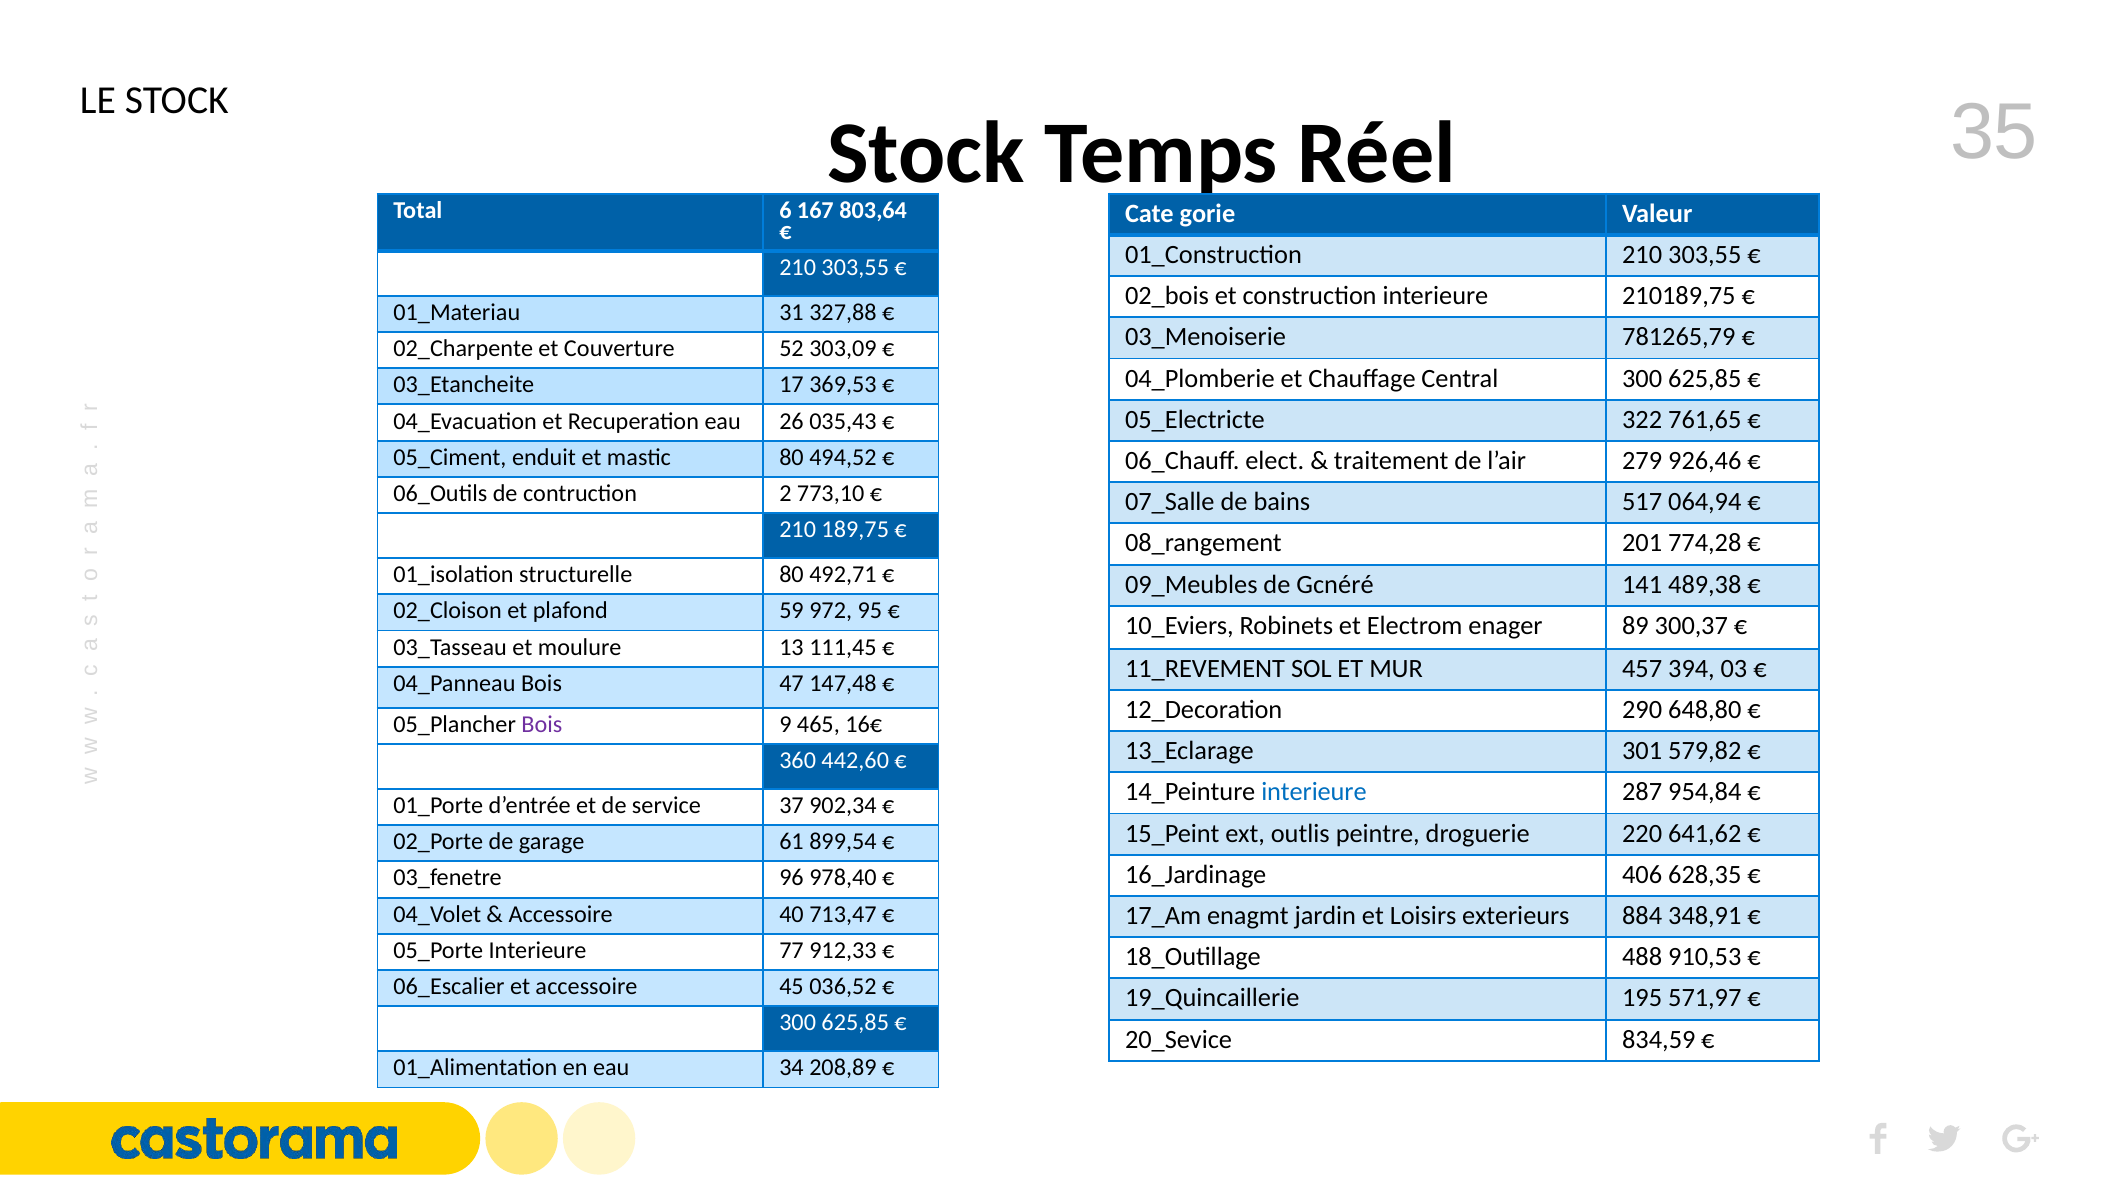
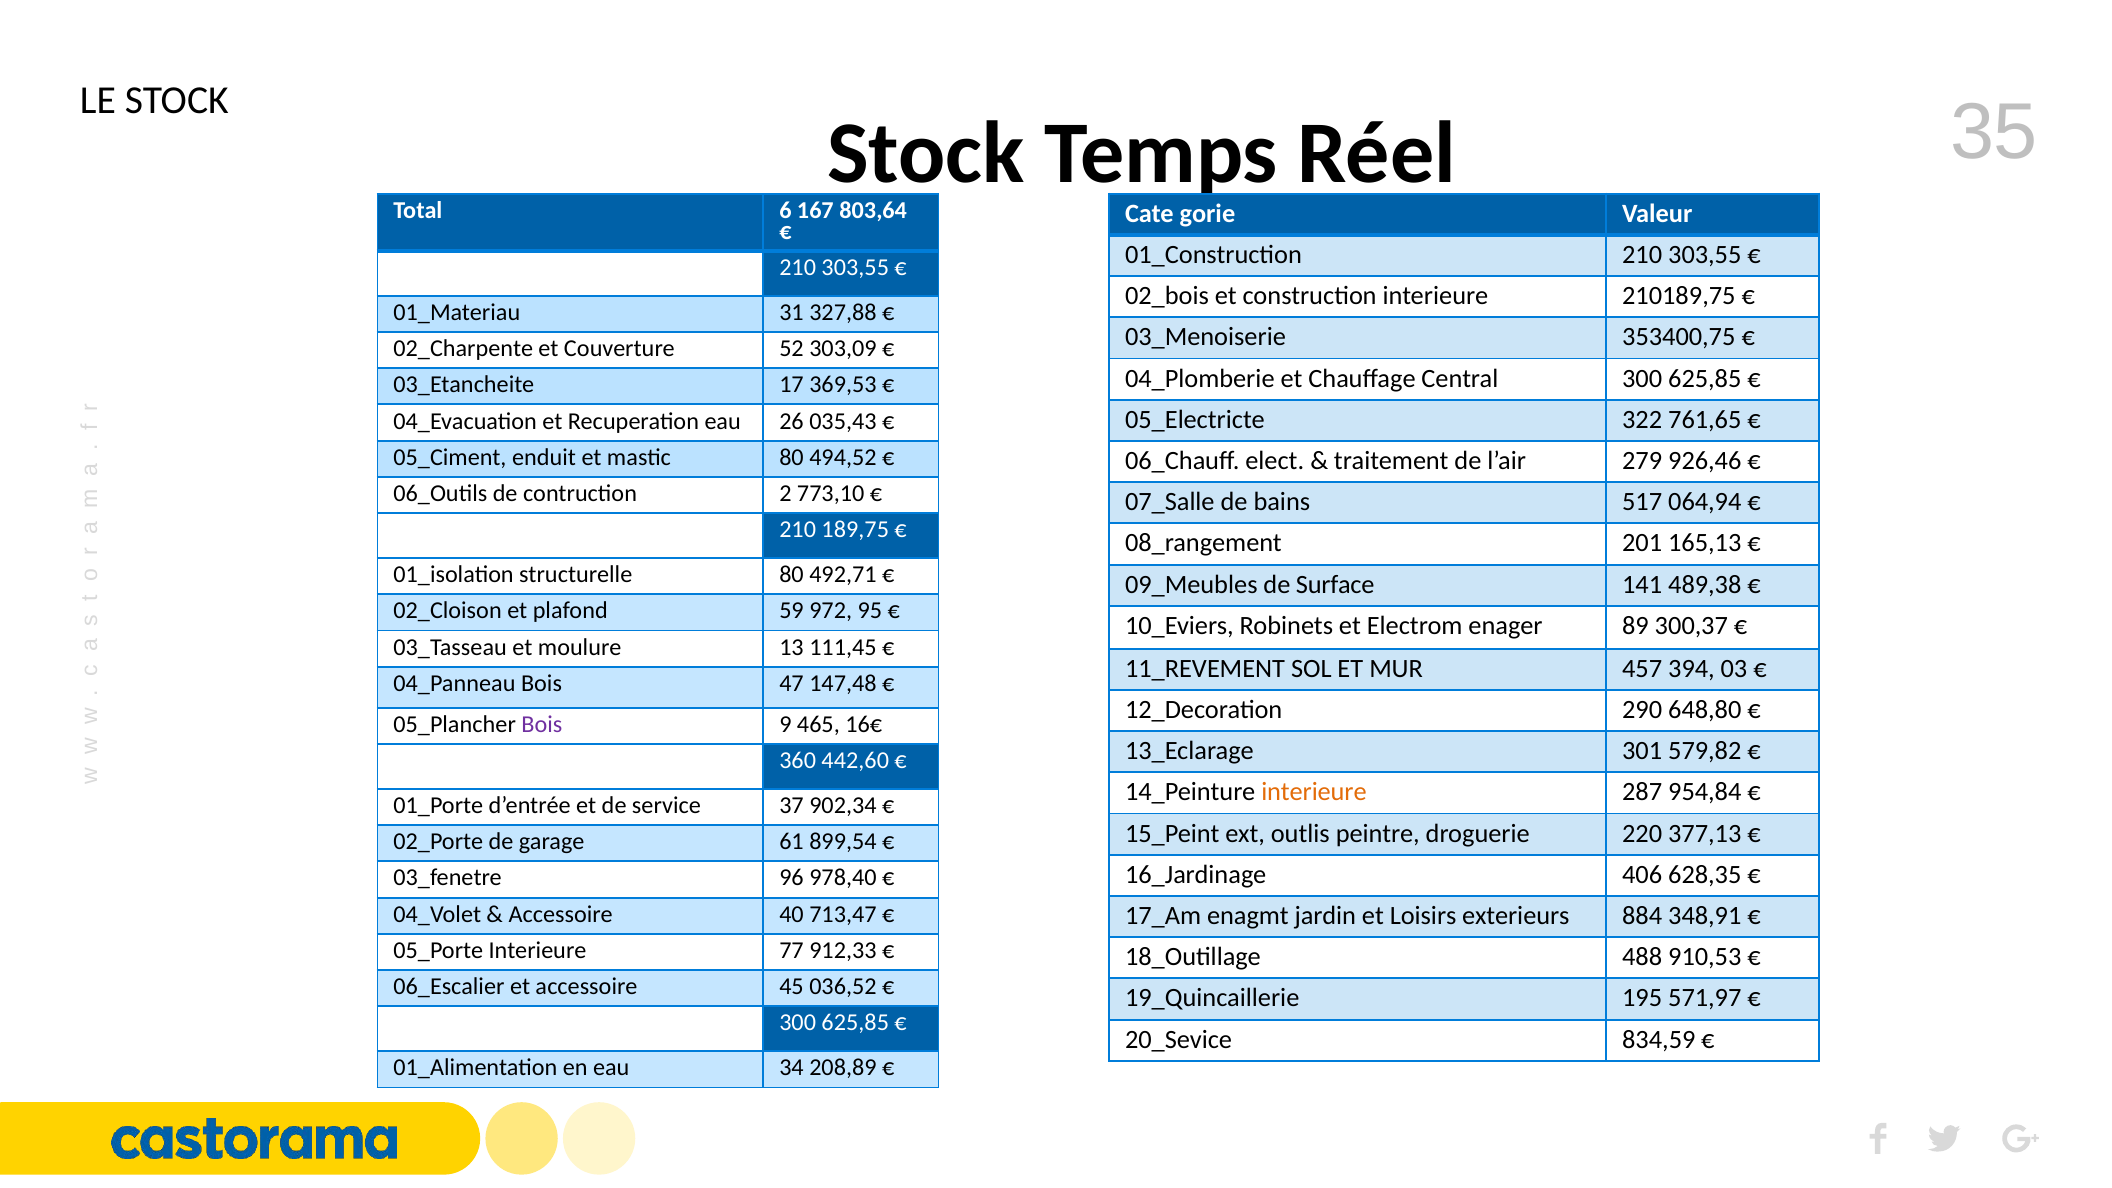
781265,79: 781265,79 -> 353400,75 (1679, 337)
774,28: 774,28 -> 165,13 (1705, 543)
Gcnéré: Gcnéré -> Surface (1335, 584)
interieure colour: blue -> orange (1314, 792)
641,62: 641,62 -> 377,13 (1705, 833)
